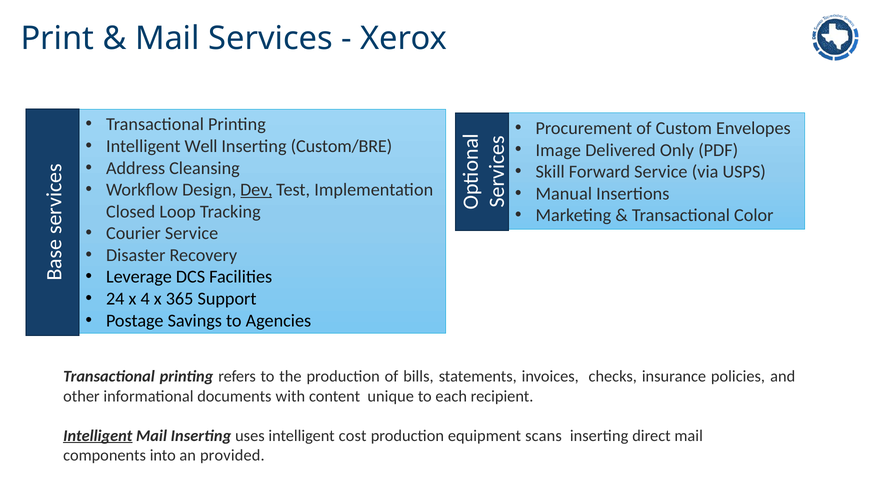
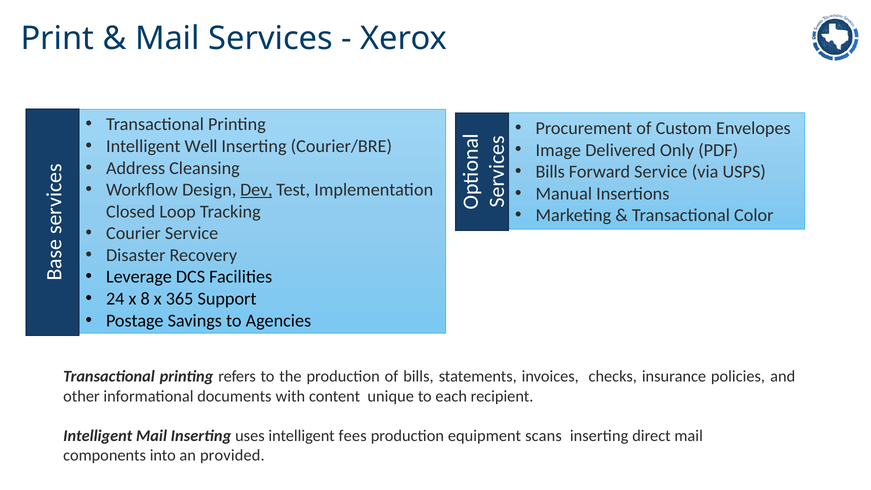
Custom/BRE: Custom/BRE -> Courier/BRE (341, 146)
Skill: Skill -> Bills (550, 172)
4: 4 -> 8 (145, 299)
Intelligent underline: present -> none (98, 436)
cost: cost -> fees (353, 436)
